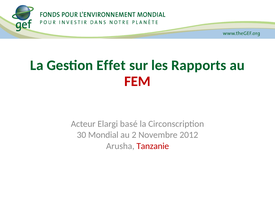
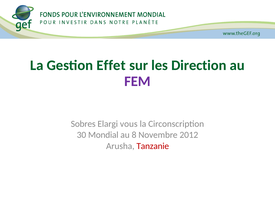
Rapports: Rapports -> Direction (199, 65)
FEM colour: red -> purple (137, 81)
Acteur: Acteur -> Sobres (83, 124)
basé: basé -> vous (129, 124)
2: 2 -> 8 (134, 135)
